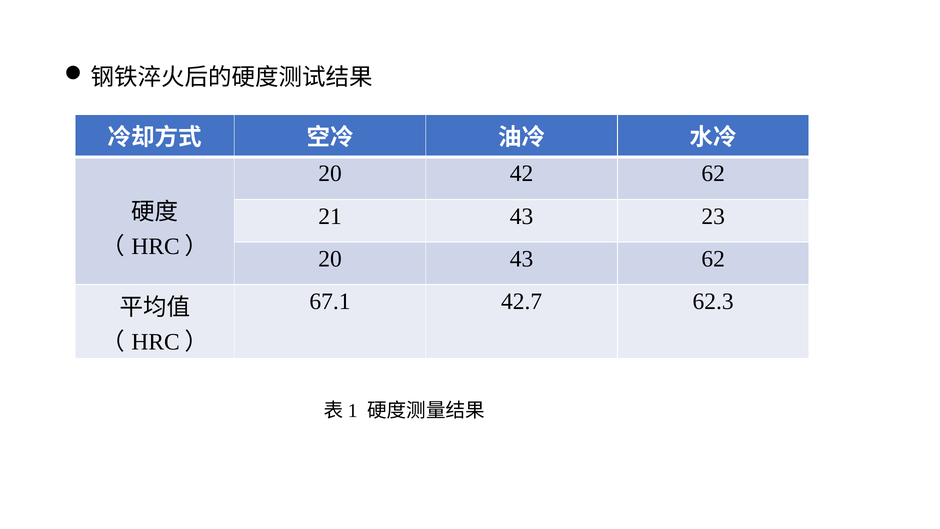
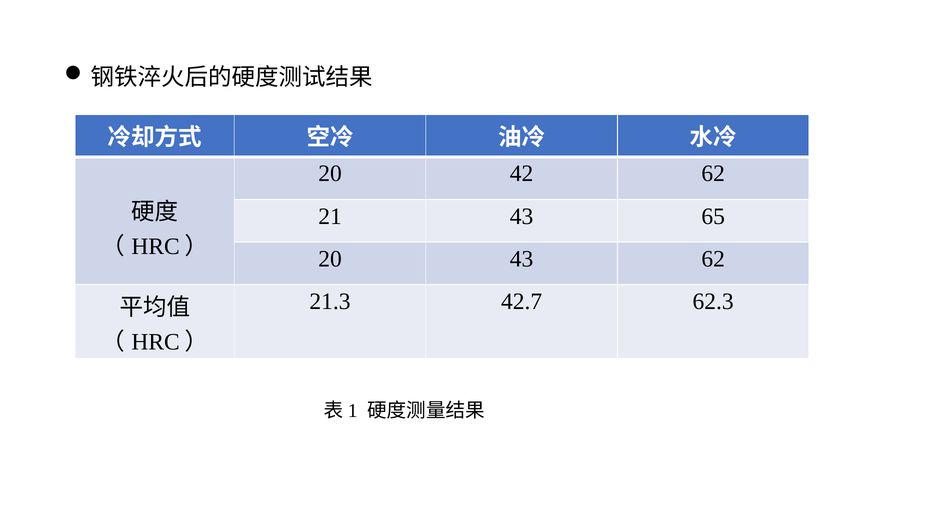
23: 23 -> 65 (713, 216)
67.1: 67.1 -> 21.3 (330, 301)
